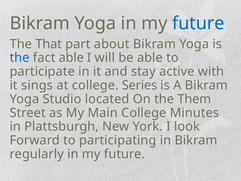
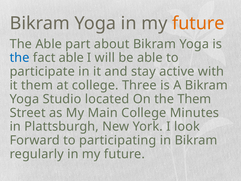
future colour: blue -> orange (198, 23)
The That: That -> Able (49, 44)
it sings: sings -> them (37, 85)
Series: Series -> Three (139, 85)
